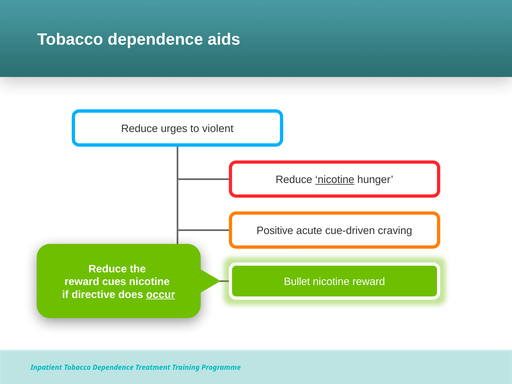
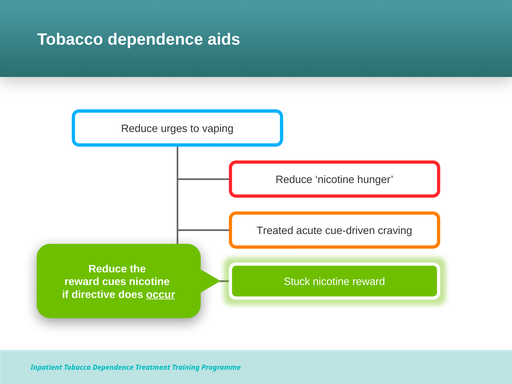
violent: violent -> vaping (218, 129)
nicotine underline: present -> none (335, 180)
Positive: Positive -> Treated (275, 231)
Bullet: Bullet -> Stuck (297, 282)
